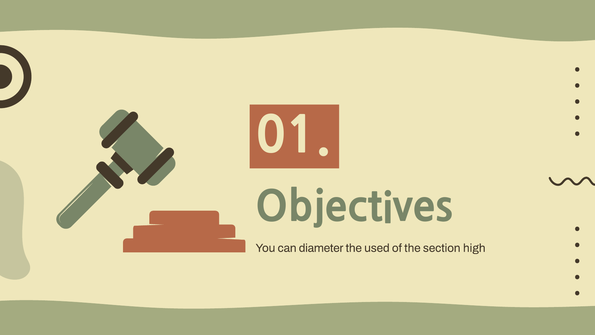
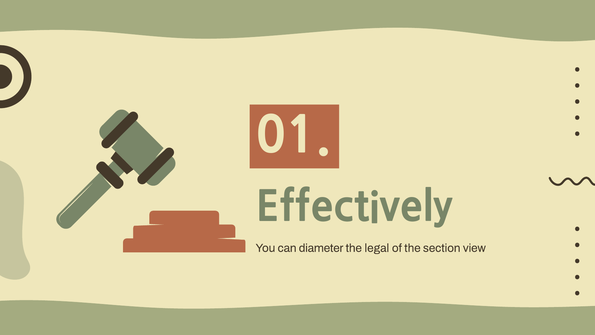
Objectives: Objectives -> Effectively (354, 207)
used: used -> legal (377, 248)
high: high -> view (474, 248)
